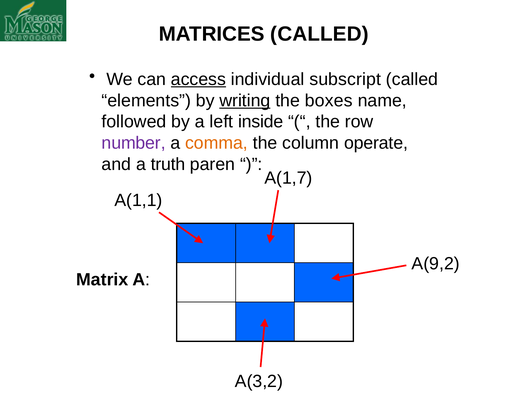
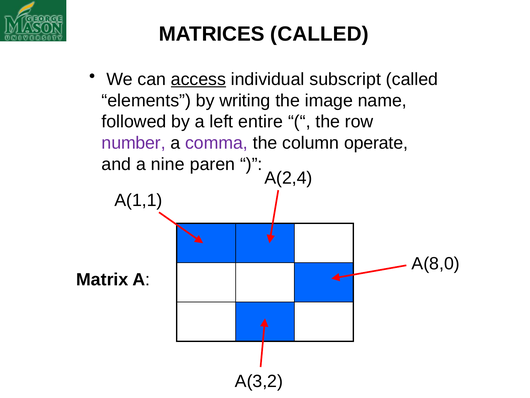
writing underline: present -> none (245, 100)
boxes: boxes -> image (329, 100)
inside: inside -> entire (261, 122)
comma colour: orange -> purple (216, 143)
truth: truth -> nine (168, 164)
A(1,7: A(1,7 -> A(2,4 (288, 178)
A(9,2: A(9,2 -> A(8,0 (436, 263)
